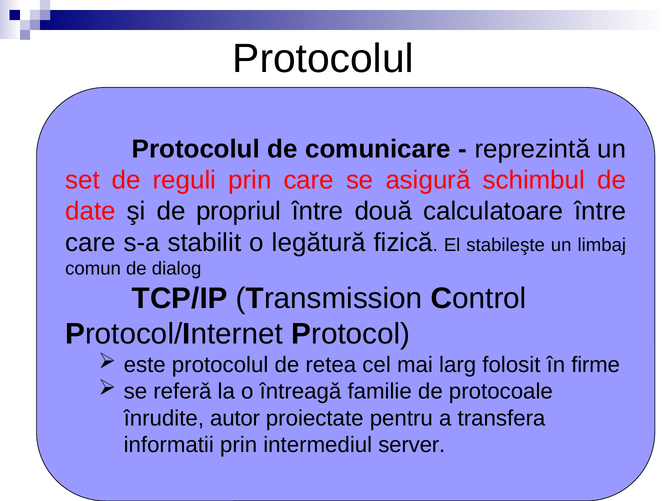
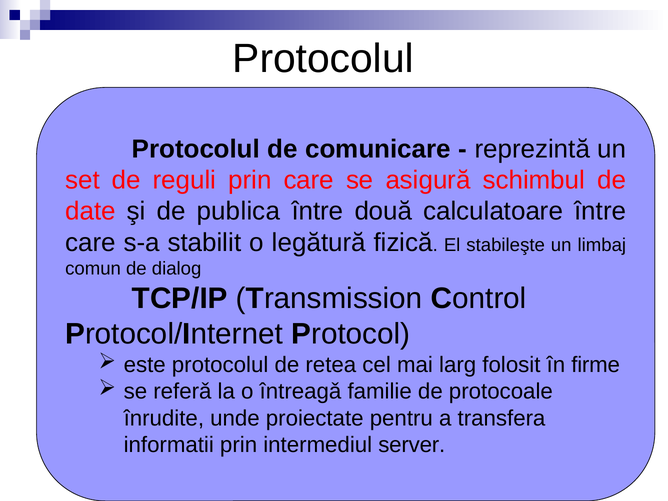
propriul: propriul -> publica (238, 211)
autor: autor -> unde (235, 418)
